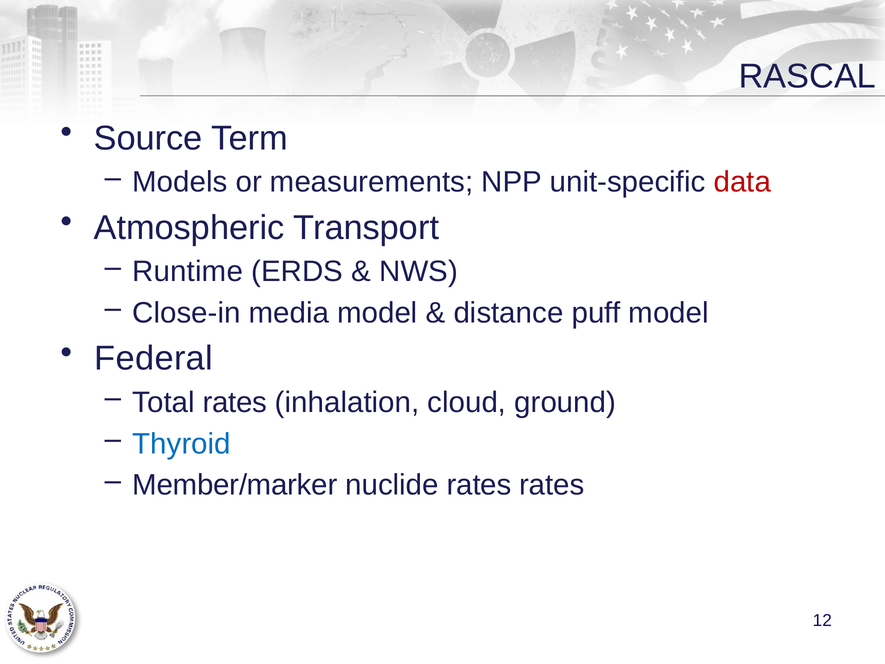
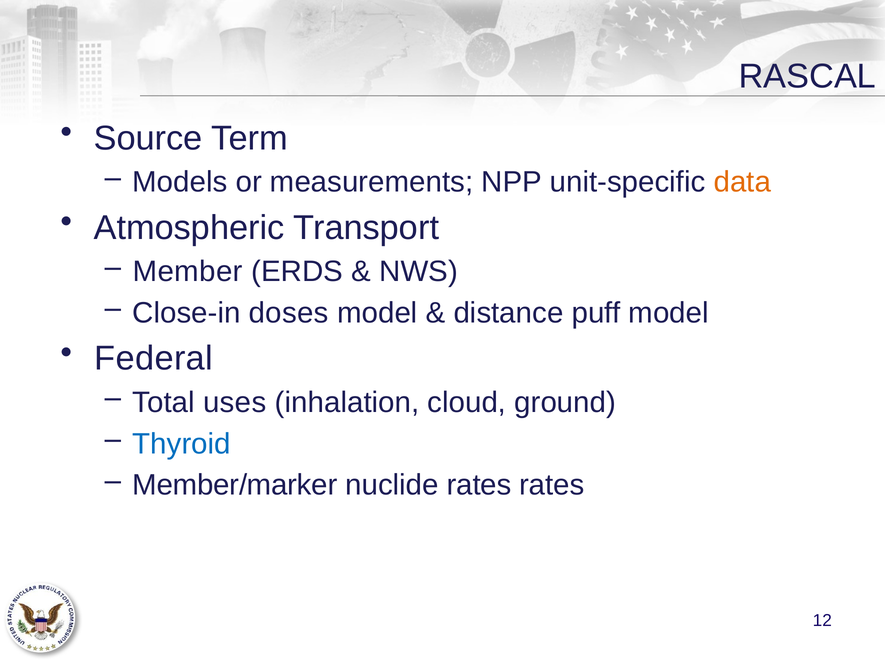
data colour: red -> orange (742, 182)
Runtime: Runtime -> Member (188, 272)
media: media -> doses (289, 313)
Total rates: rates -> uses (235, 402)
